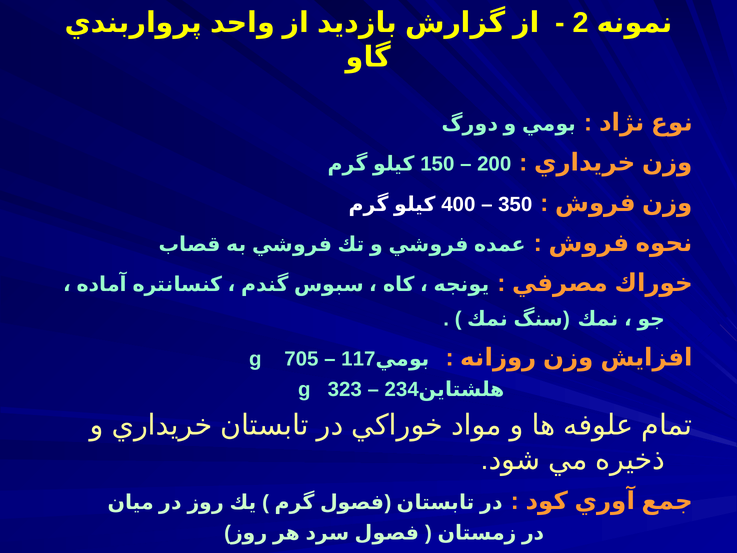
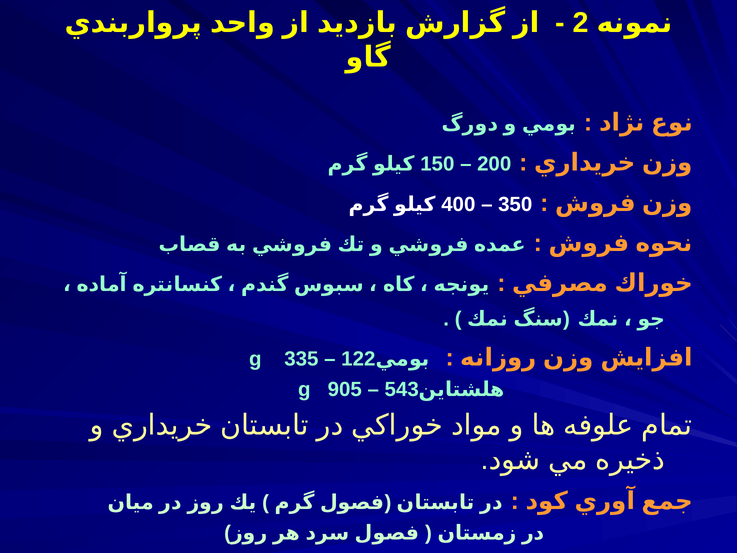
705: 705 -> 335 (301, 359)
117: 117 -> 122 (358, 359)
323: 323 -> 905 (345, 389)
234: 234 -> 543 (402, 389)
